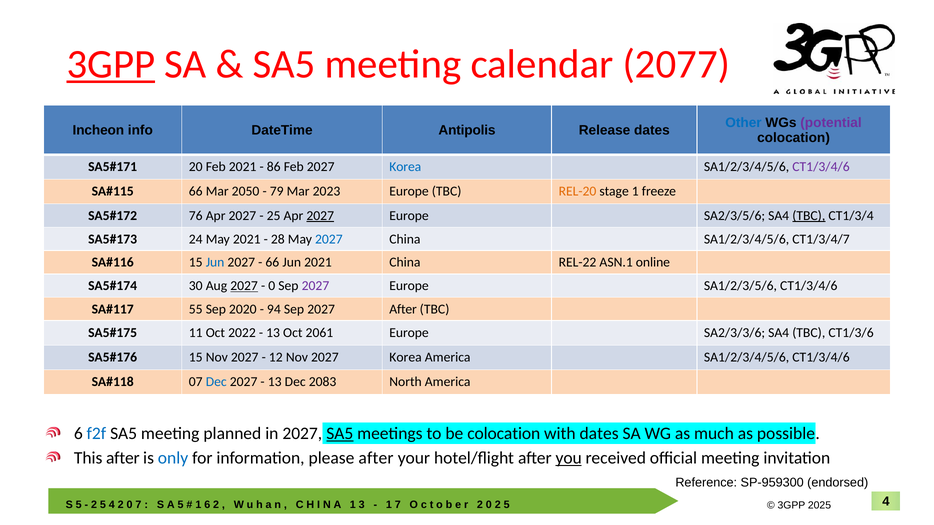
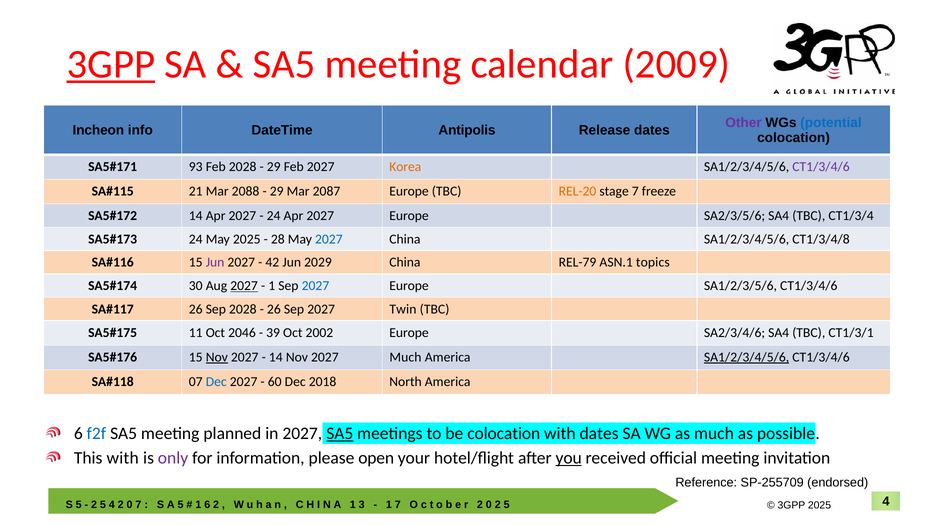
2077: 2077 -> 2009 (676, 64)
Other colour: blue -> purple (743, 123)
potential colour: purple -> blue (831, 123)
20: 20 -> 93 (196, 167)
Feb 2021: 2021 -> 2028 (243, 167)
86: 86 -> 29 (274, 167)
Korea colour: blue -> orange (405, 167)
66: 66 -> 21 (196, 191)
2050: 2050 -> 2088 (246, 191)
79: 79 -> 29 (277, 191)
2023: 2023 -> 2087 (326, 191)
stage 1: 1 -> 7 (635, 191)
76: 76 -> 14 (196, 216)
25: 25 -> 24 (274, 216)
2027 underline: present -> none (320, 216)
TBC underline: present -> none (809, 216)
May 2021: 2021 -> 2025 (247, 239)
CT1/3/4/7: CT1/3/4/7 -> CT1/3/4/8 (821, 239)
Jun colour: blue -> purple (215, 263)
66: 66 -> 42 (272, 263)
Jun 2021: 2021 -> 2029 (318, 263)
REL-22: REL-22 -> REL-79 (577, 263)
online: online -> topics (653, 263)
0: 0 -> 1 (272, 286)
2027 colour: purple -> blue (315, 286)
55: 55 -> 26 (196, 309)
Sep 2020: 2020 -> 2028 (243, 309)
94: 94 -> 26 (274, 309)
2027 After: After -> Twin (403, 309)
2022: 2022 -> 2046 (242, 333)
13: 13 -> 39 (273, 333)
2061: 2061 -> 2002 (319, 333)
SA2/3/3/6: SA2/3/3/6 -> SA2/3/4/6 (735, 333)
CT1/3/6: CT1/3/6 -> CT1/3/1 (851, 333)
Nov underline: none -> present (217, 357)
12: 12 -> 14 (276, 357)
Nov 2027 Korea: Korea -> Much (405, 357)
SA1/2/3/4/5/6 underline: none -> present (747, 357)
13: 13 -> 60 (275, 382)
2083: 2083 -> 2018 (323, 382)
This after: after -> with (123, 458)
only colour: blue -> purple (173, 458)
please after: after -> open (376, 458)
SP-959300: SP-959300 -> SP-255709 (772, 483)
